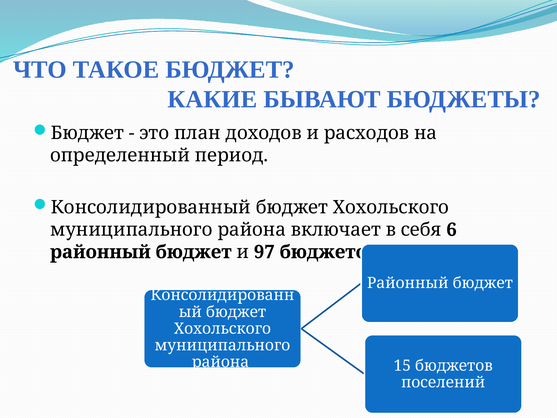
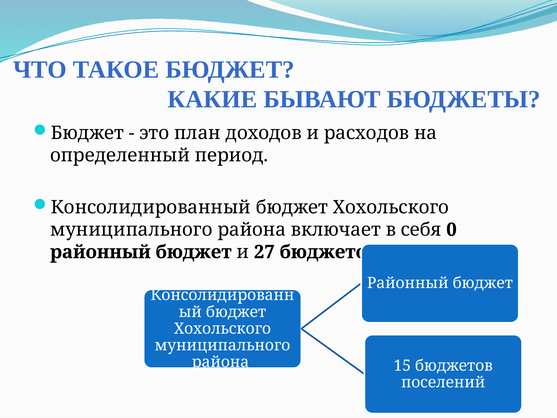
6: 6 -> 0 (452, 230)
97: 97 -> 27 (264, 252)
